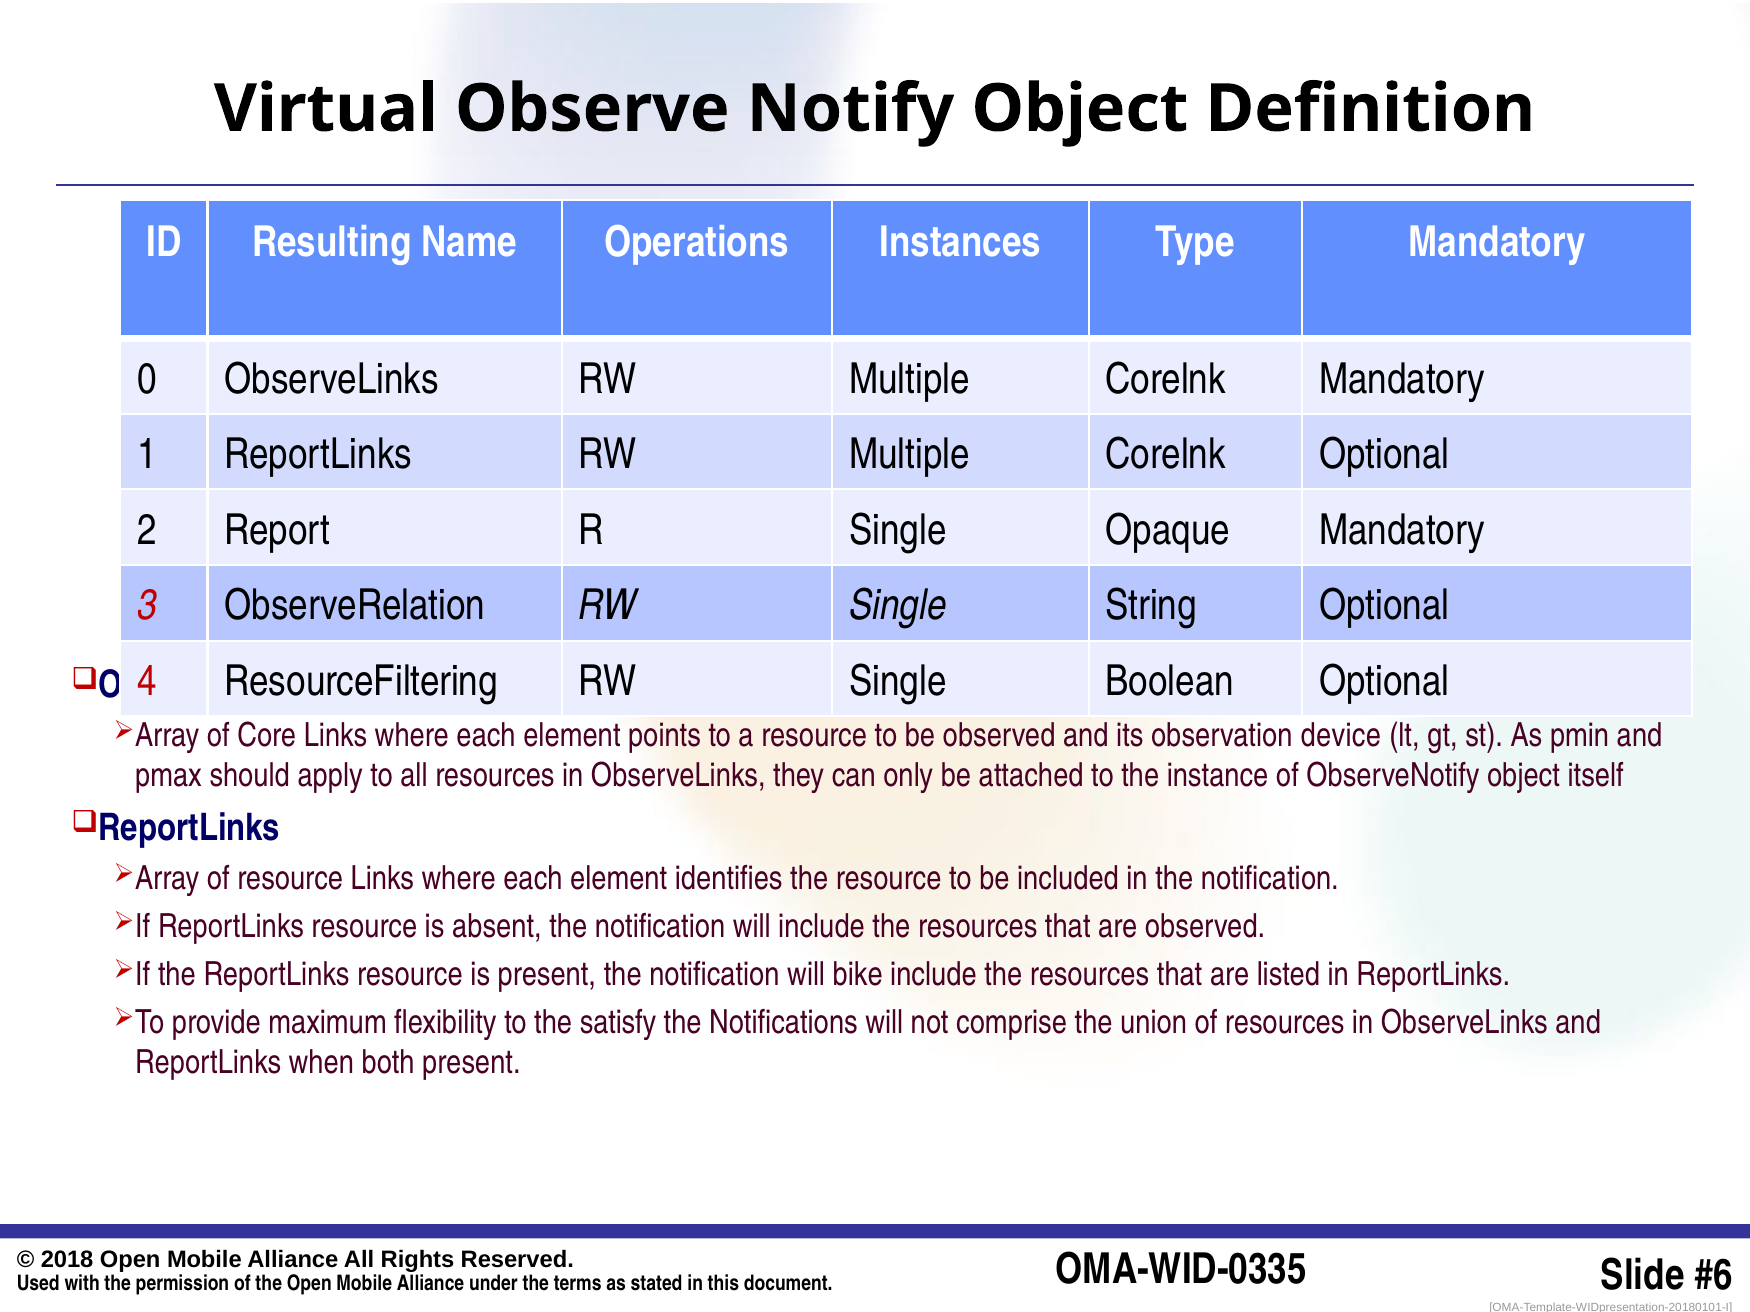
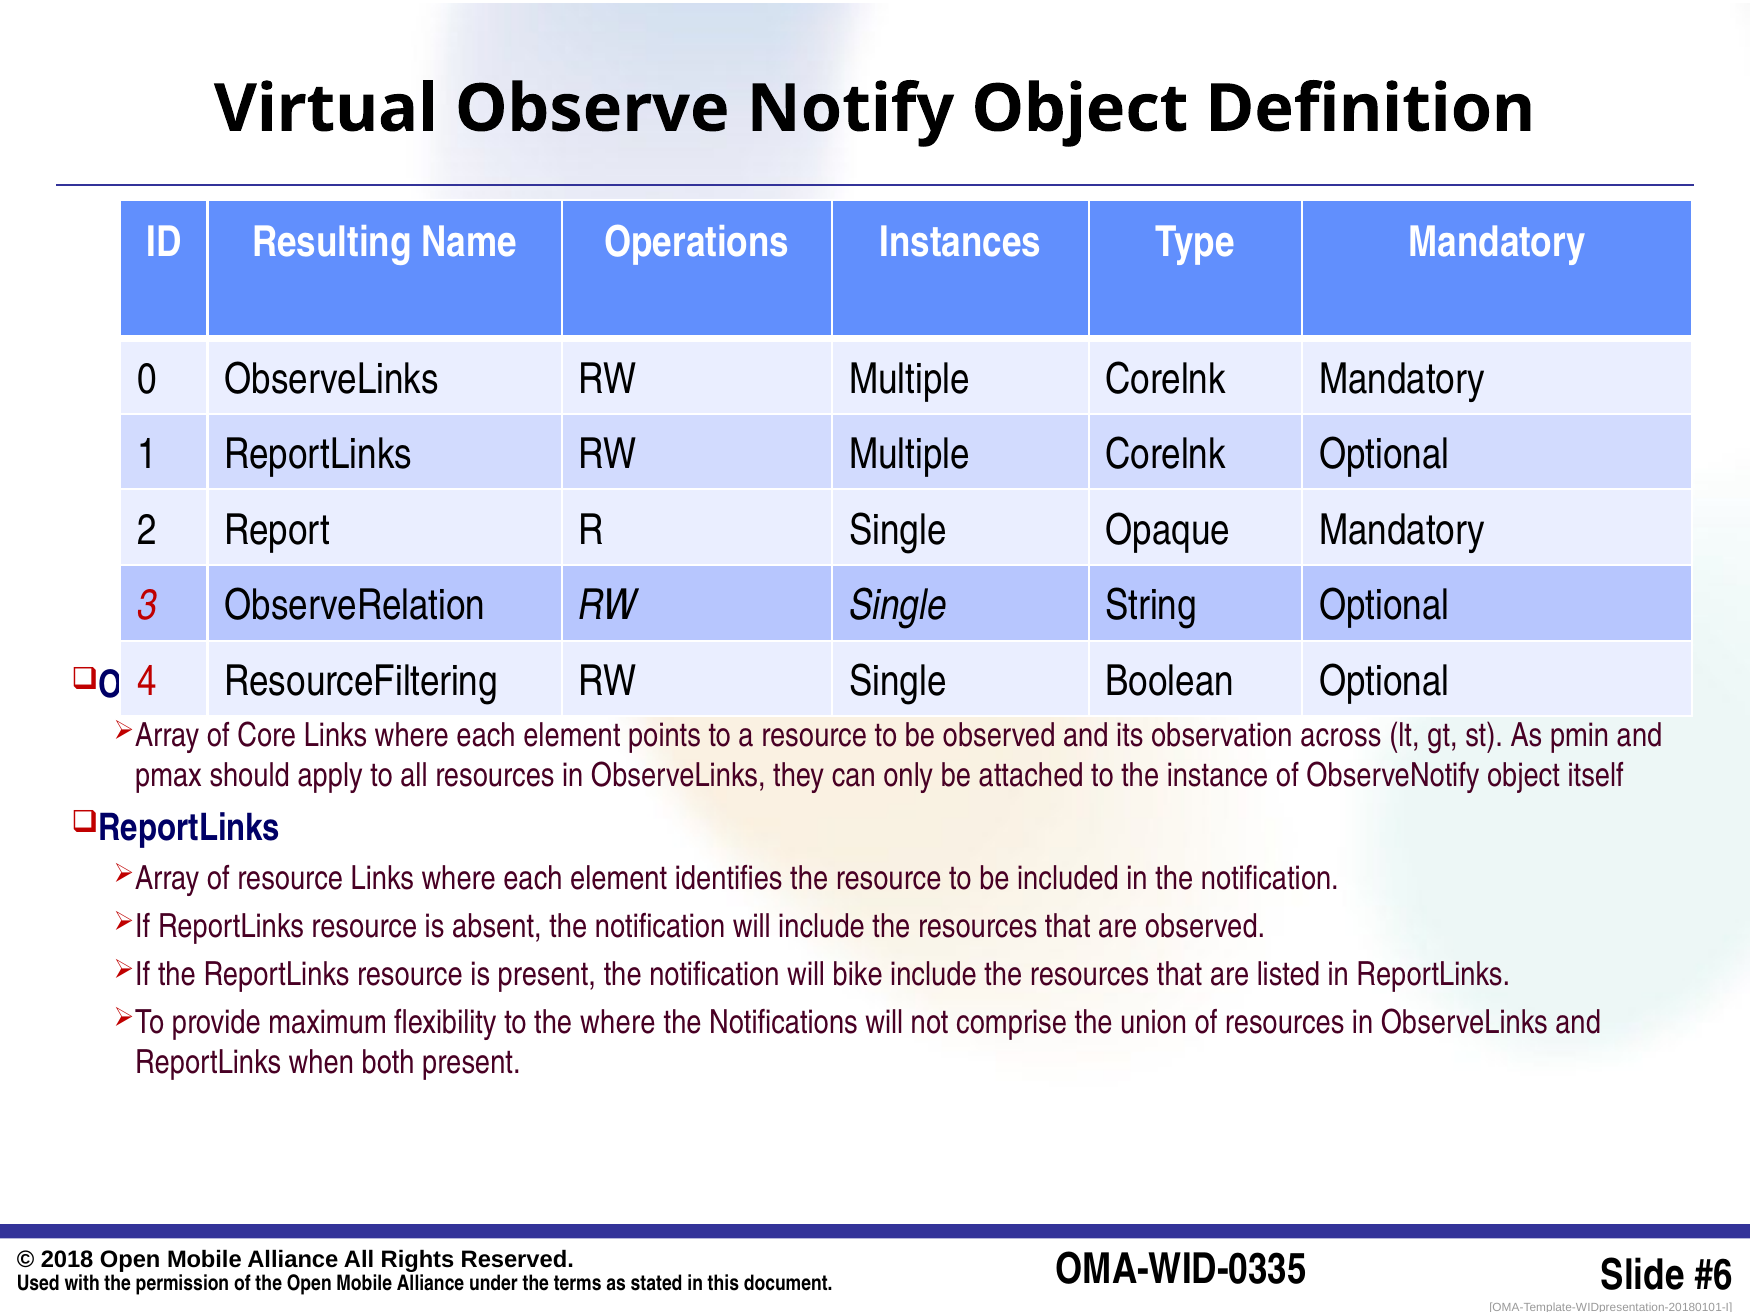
device: device -> across (1341, 736)
the satisfy: satisfy -> where (618, 1023)
